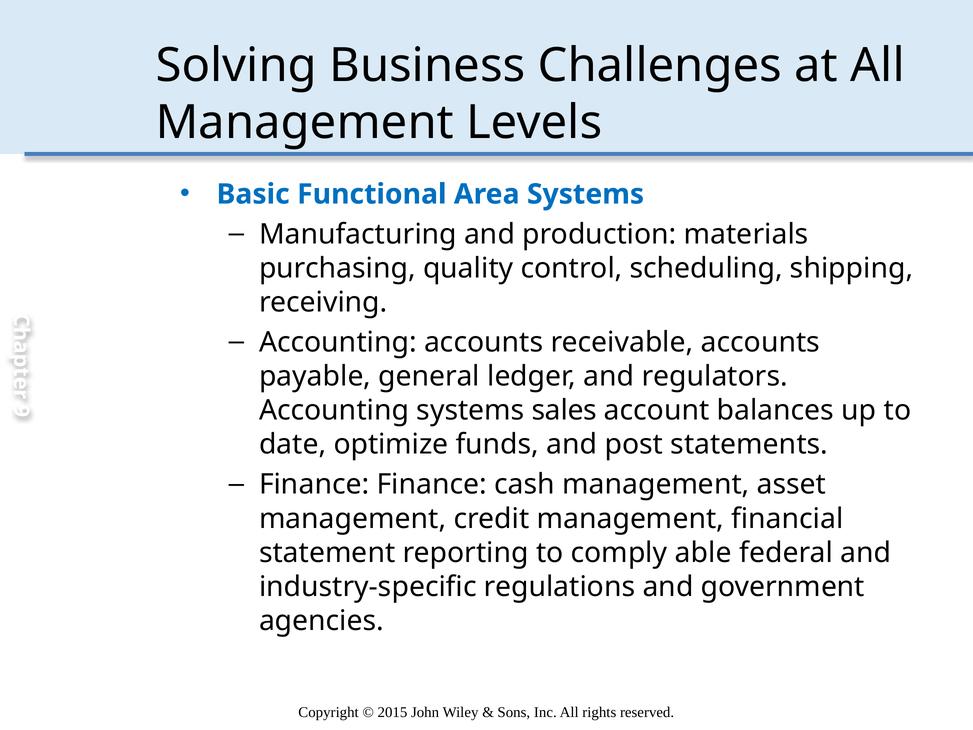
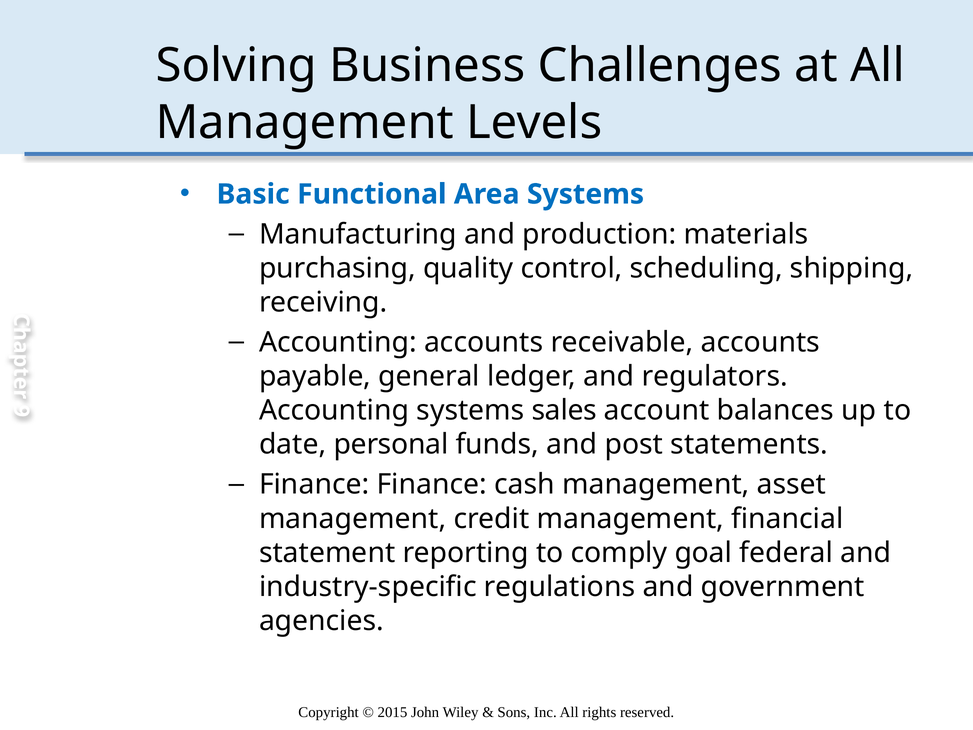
optimize: optimize -> personal (391, 444)
able: able -> goal (703, 553)
